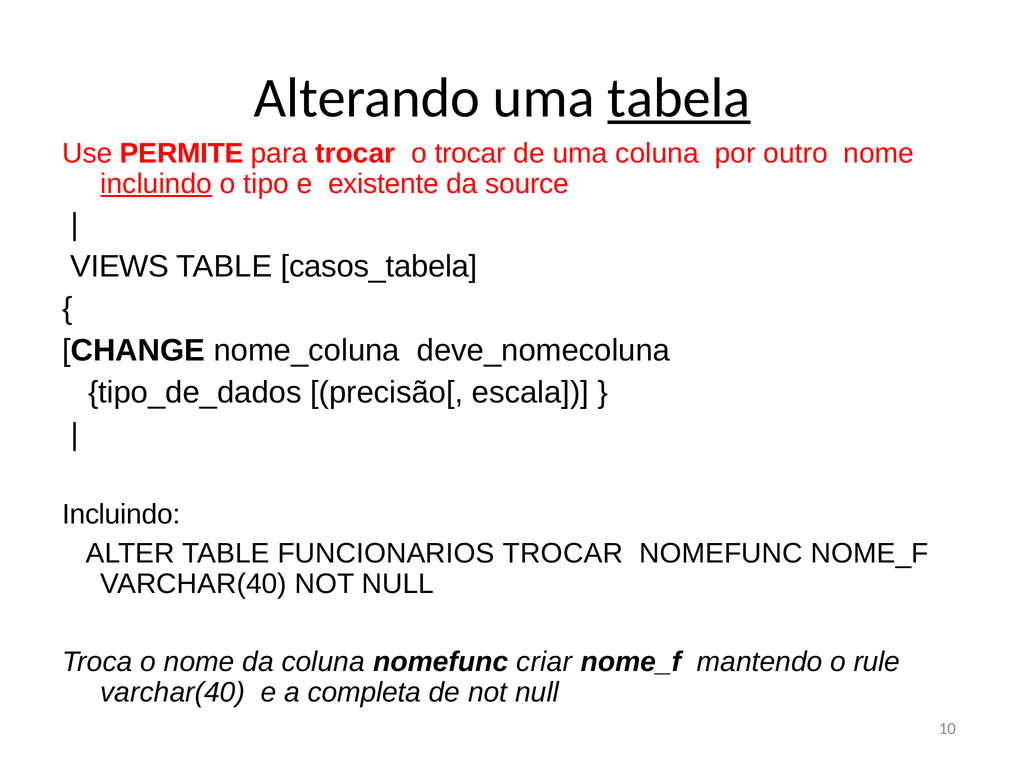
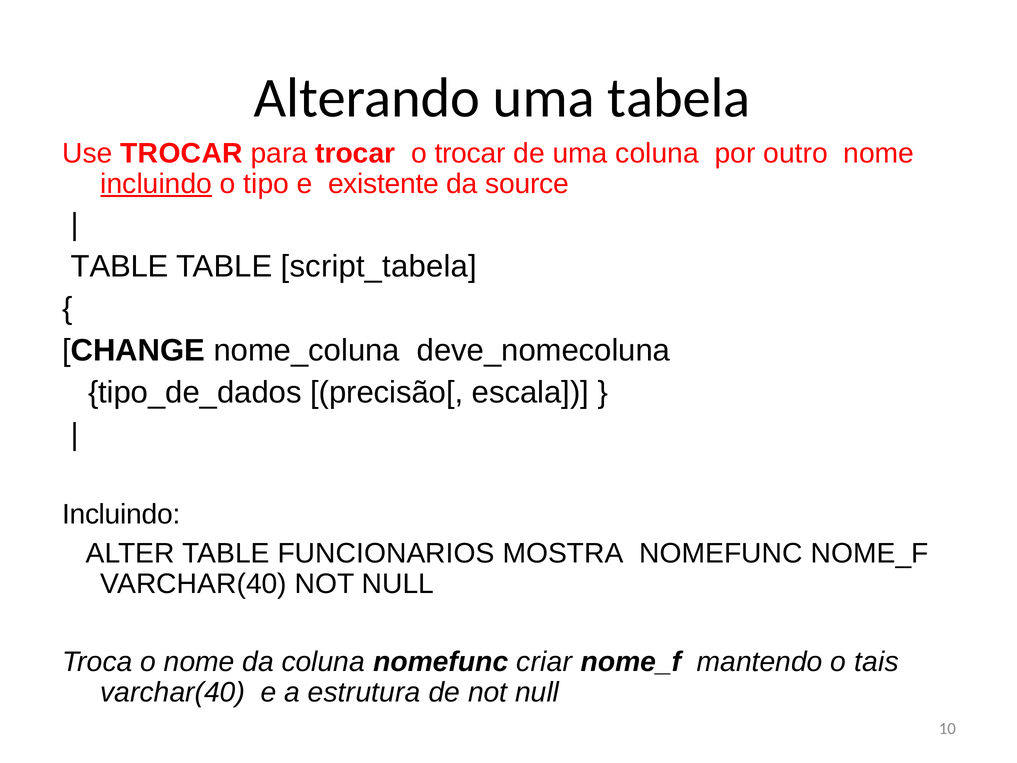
tabela underline: present -> none (679, 98)
Use PERMITE: PERMITE -> TROCAR (182, 153)
VIEWS: VIEWS -> TABLE (120, 266)
casos_tabela: casos_tabela -> script_tabela (379, 266)
FUNCIONARIOS TROCAR: TROCAR -> MOSTRA (563, 553)
rule: rule -> tais (877, 662)
completa: completa -> estrutura (364, 692)
